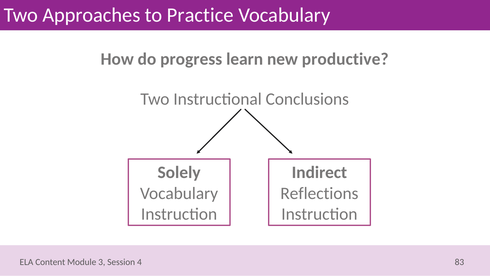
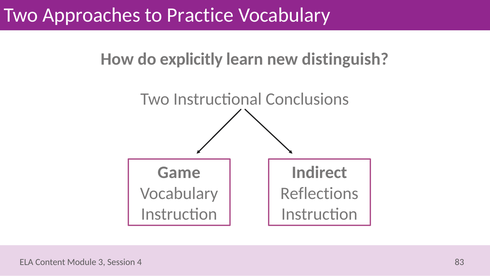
progress: progress -> explicitly (191, 59)
productive: productive -> distinguish (345, 59)
Solely: Solely -> Game (179, 172)
